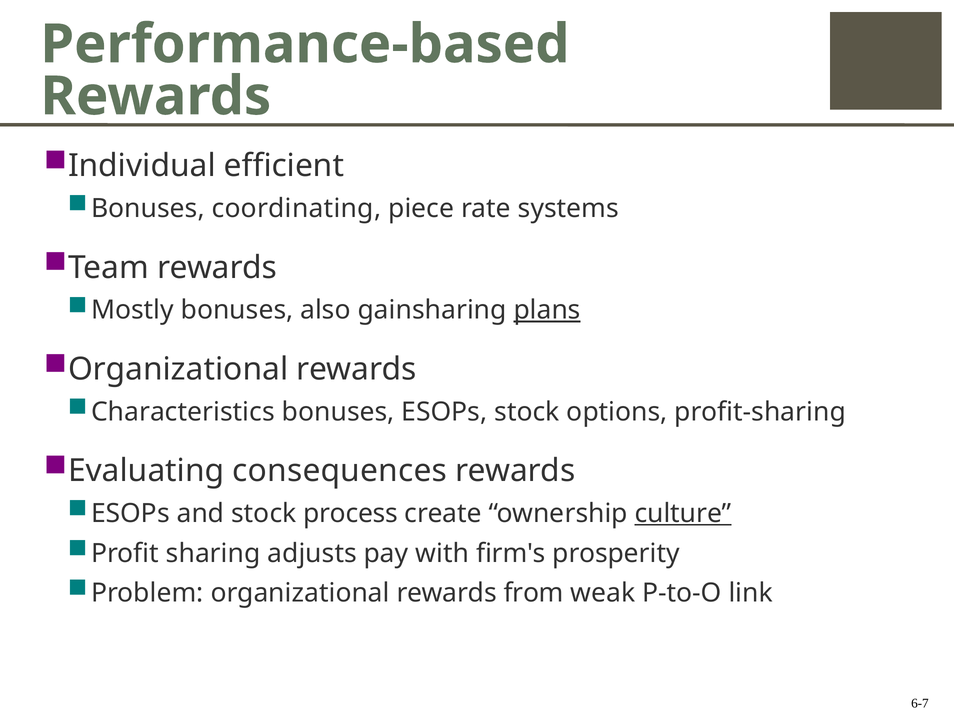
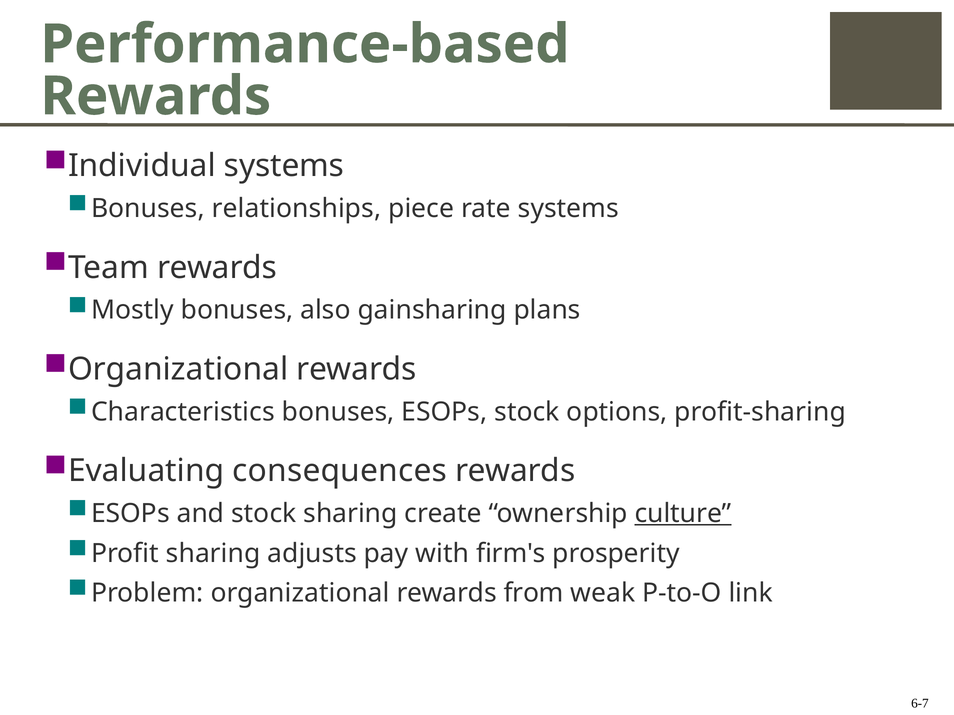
Individual efficient: efficient -> systems (284, 166)
coordinating: coordinating -> relationships (296, 209)
plans underline: present -> none (547, 310)
stock process: process -> sharing (350, 514)
